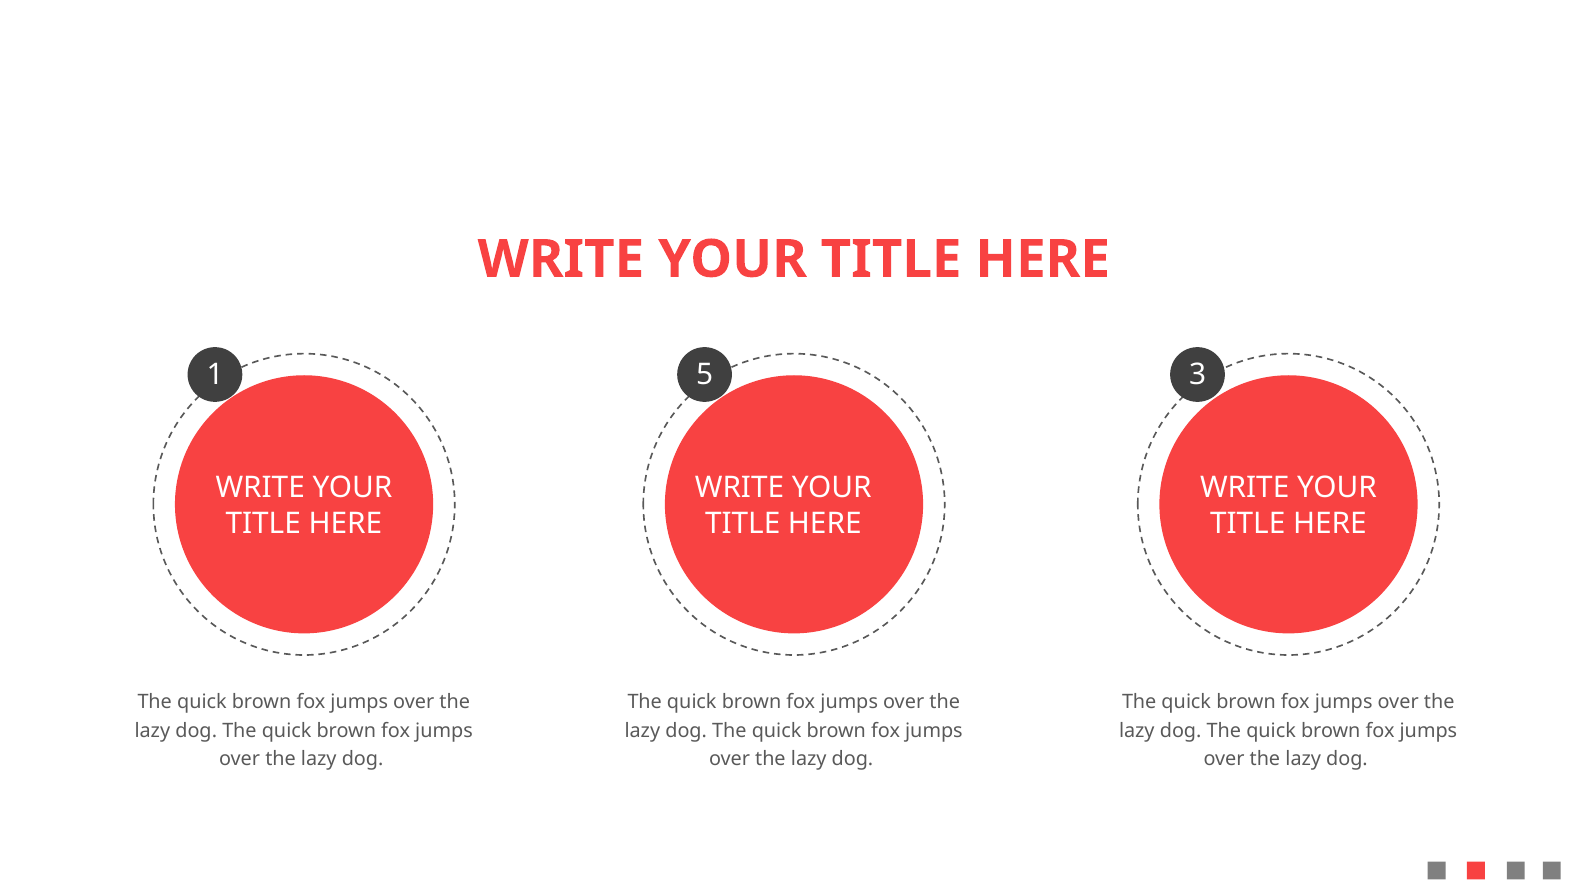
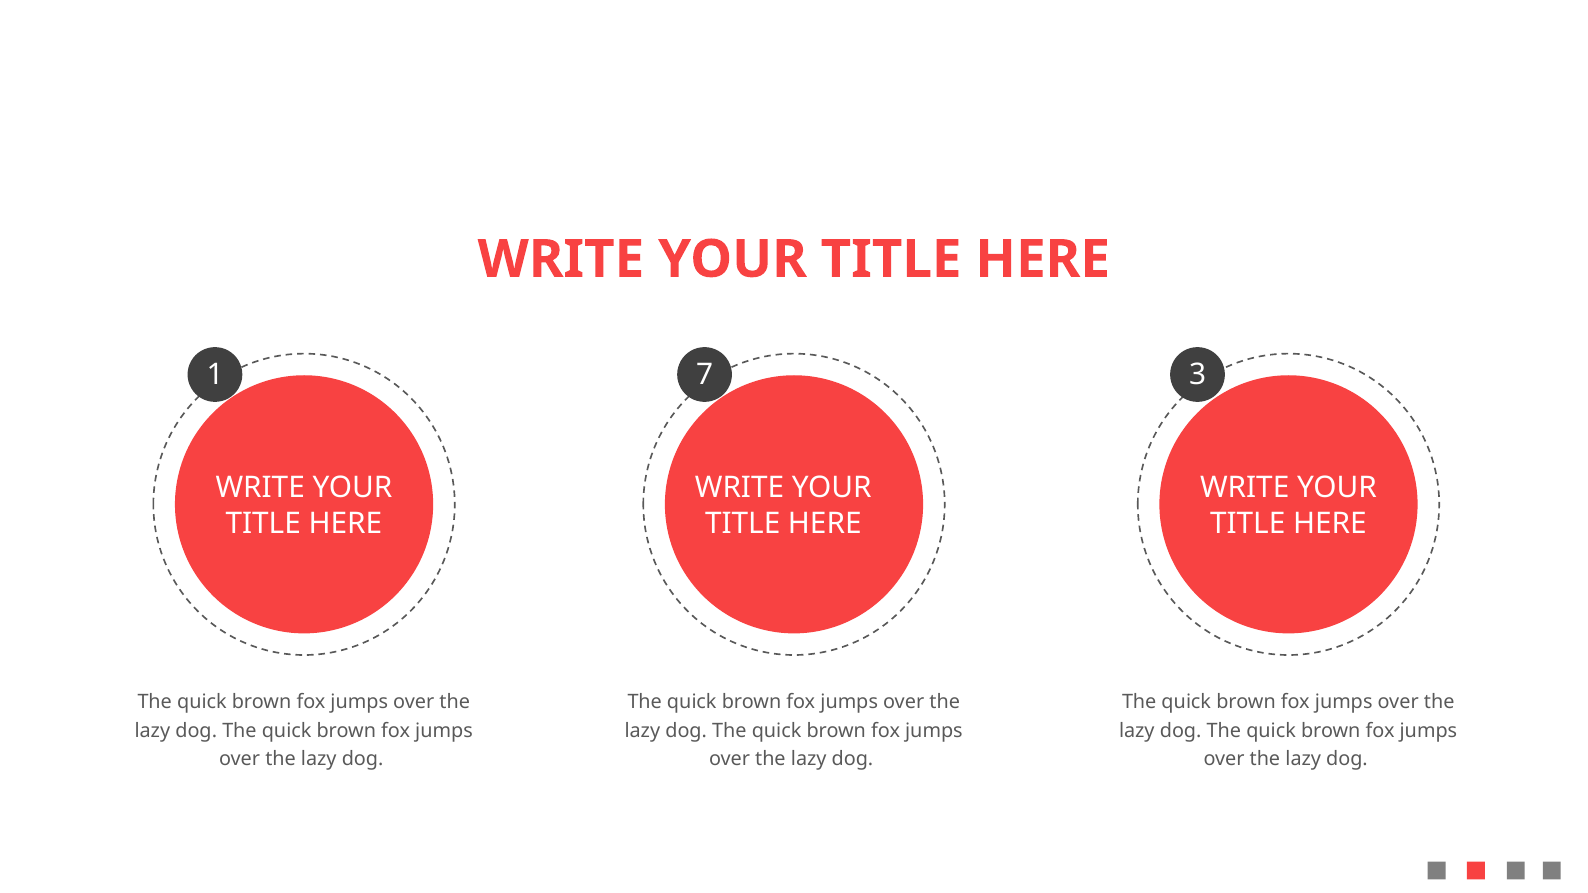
5: 5 -> 7 (705, 375)
